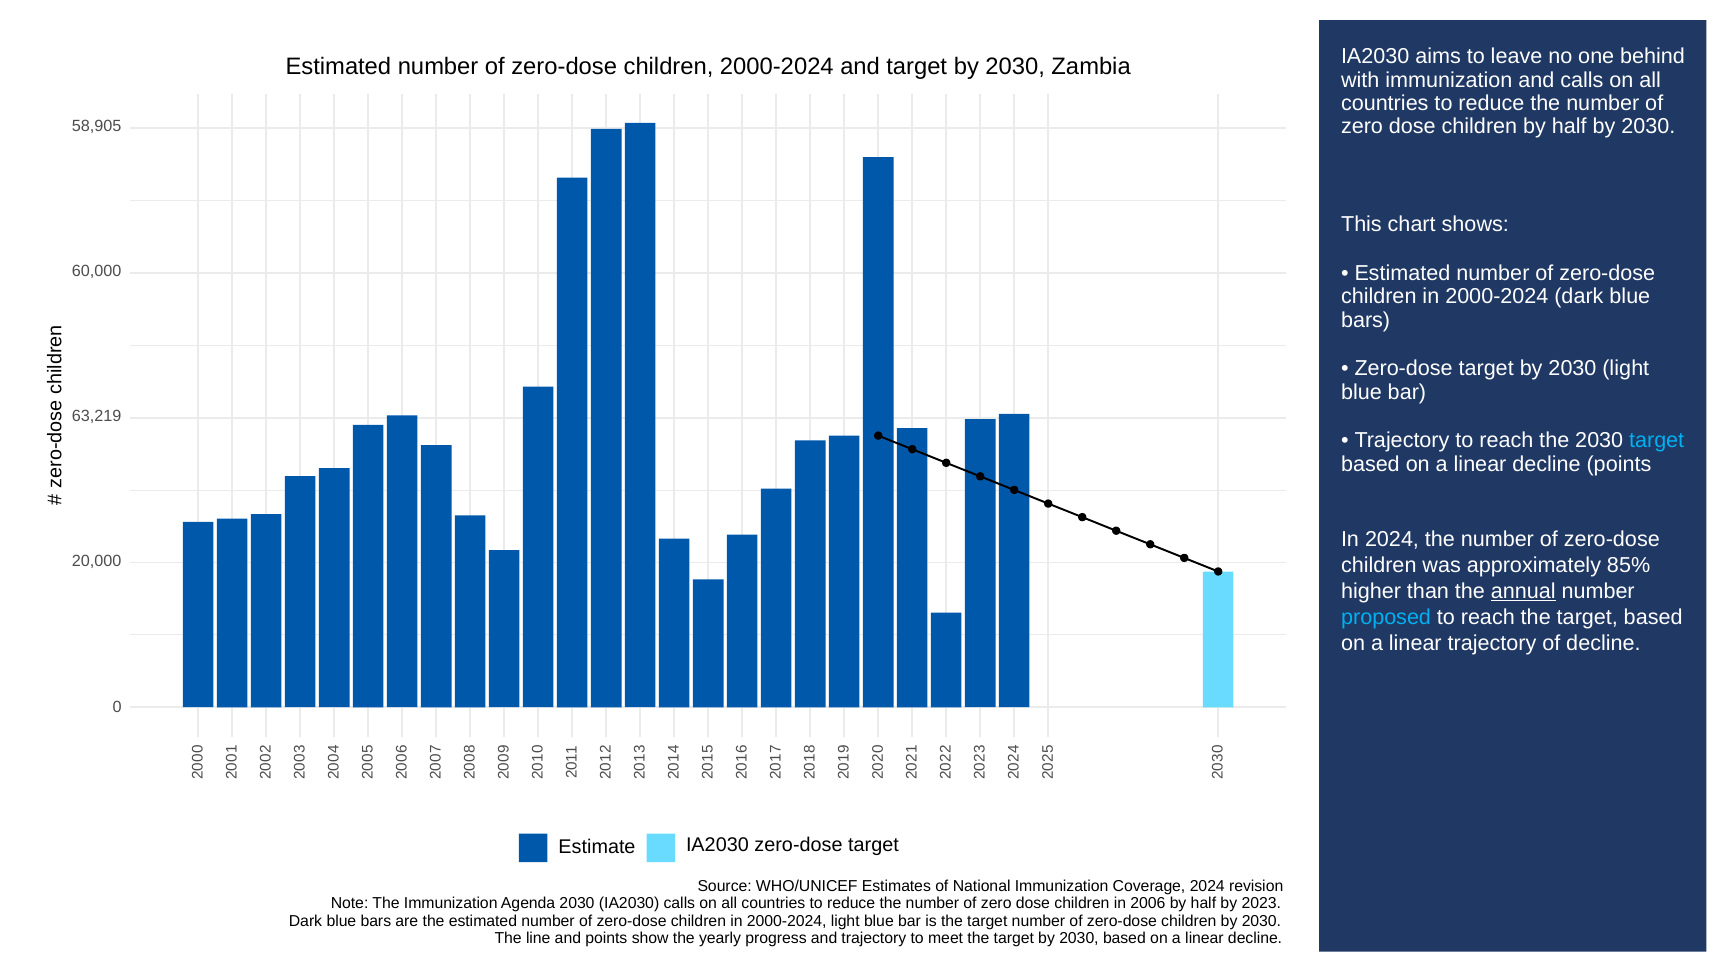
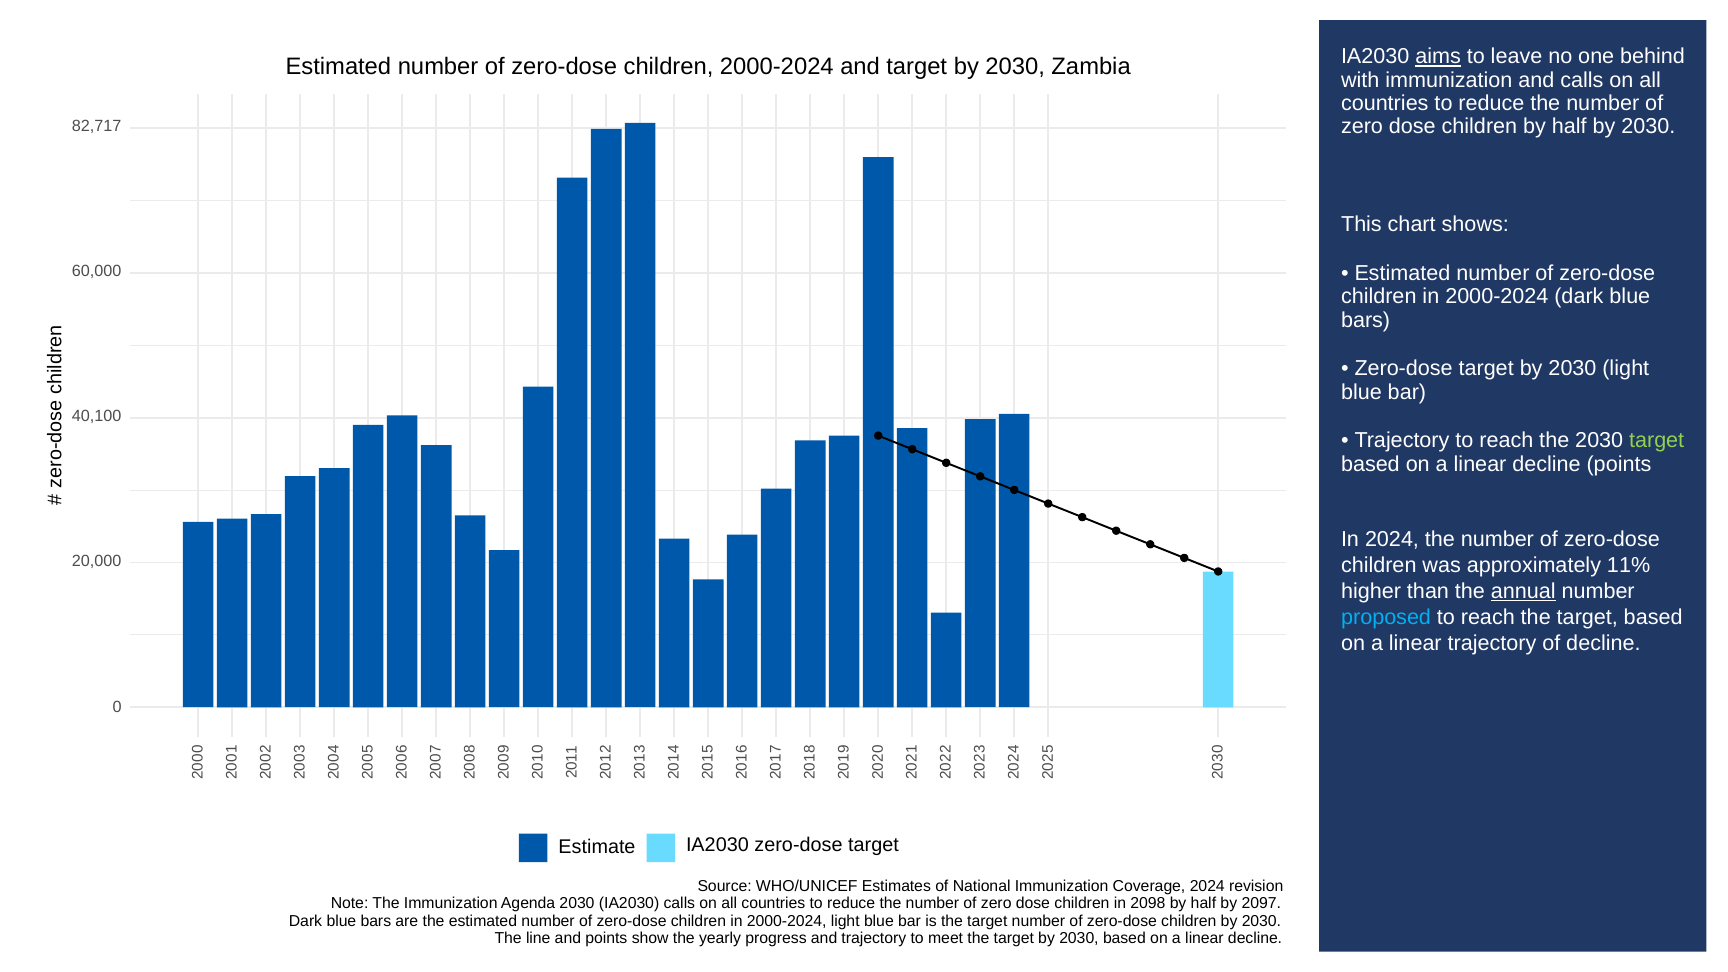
aims underline: none -> present (1438, 57)
58,905: 58,905 -> 82,717 (97, 126)
63,219: 63,219 -> 40,100 (97, 416)
target colour: light blue -> light green (1657, 441)
85%: 85% -> 11% (1629, 565)
2006: 2006 -> 2098 (1148, 904)
2023: 2023 -> 2097 (1261, 904)
